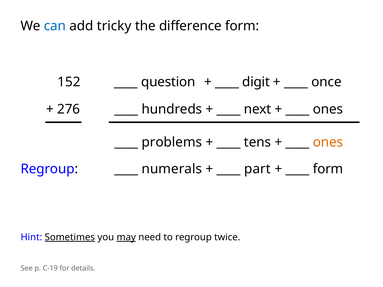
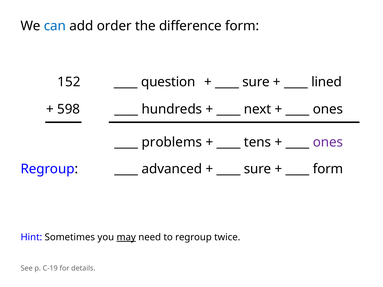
tricky: tricky -> order (114, 26)
digit: digit -> sure (256, 82)
once: once -> lined (327, 82)
276: 276 -> 598 (69, 109)
ones colour: orange -> purple (328, 142)
numerals: numerals -> advanced (172, 169)
part: part -> sure (258, 169)
Sometimes underline: present -> none (70, 237)
